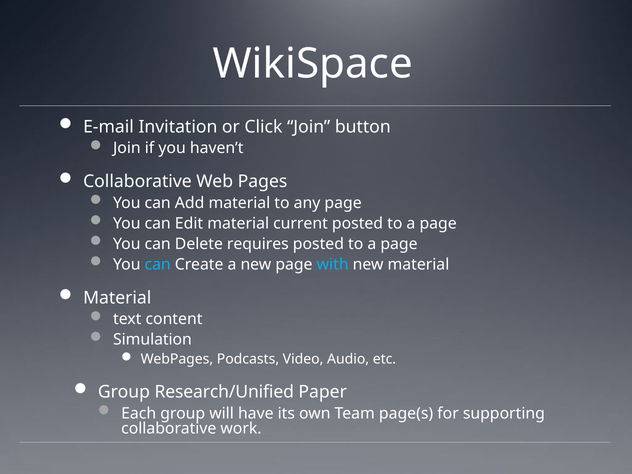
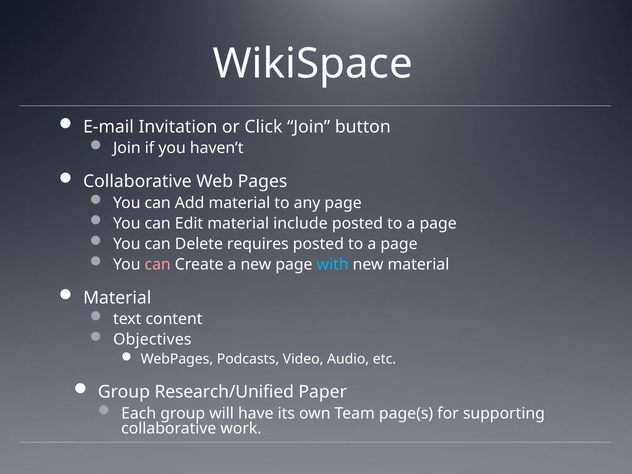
current: current -> include (300, 223)
can colour: light blue -> pink (158, 264)
Simulation: Simulation -> Objectives (152, 340)
